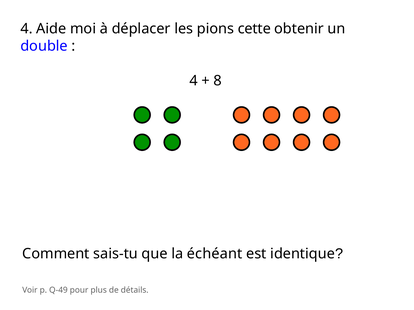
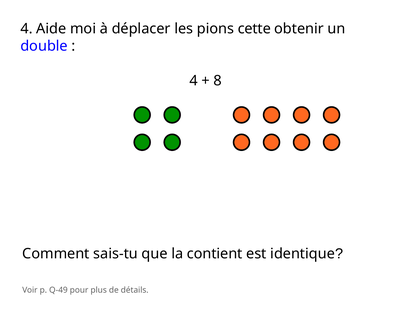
échéant: échéant -> contient (215, 254)
